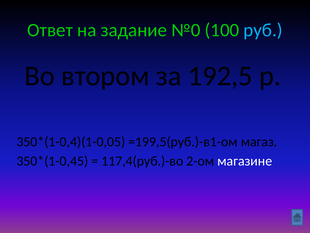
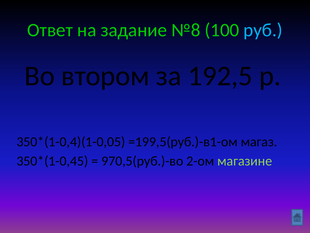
№0: №0 -> №8 (186, 30)
117,4(руб.)-во: 117,4(руб.)-во -> 970,5(руб.)-во (142, 161)
магазине colour: white -> light green (245, 161)
